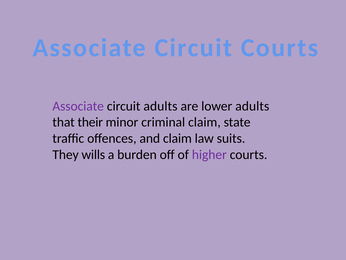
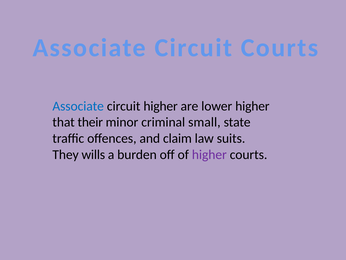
Associate colour: purple -> blue (78, 106)
circuit adults: adults -> higher (161, 106)
lower adults: adults -> higher (252, 106)
criminal claim: claim -> small (204, 122)
